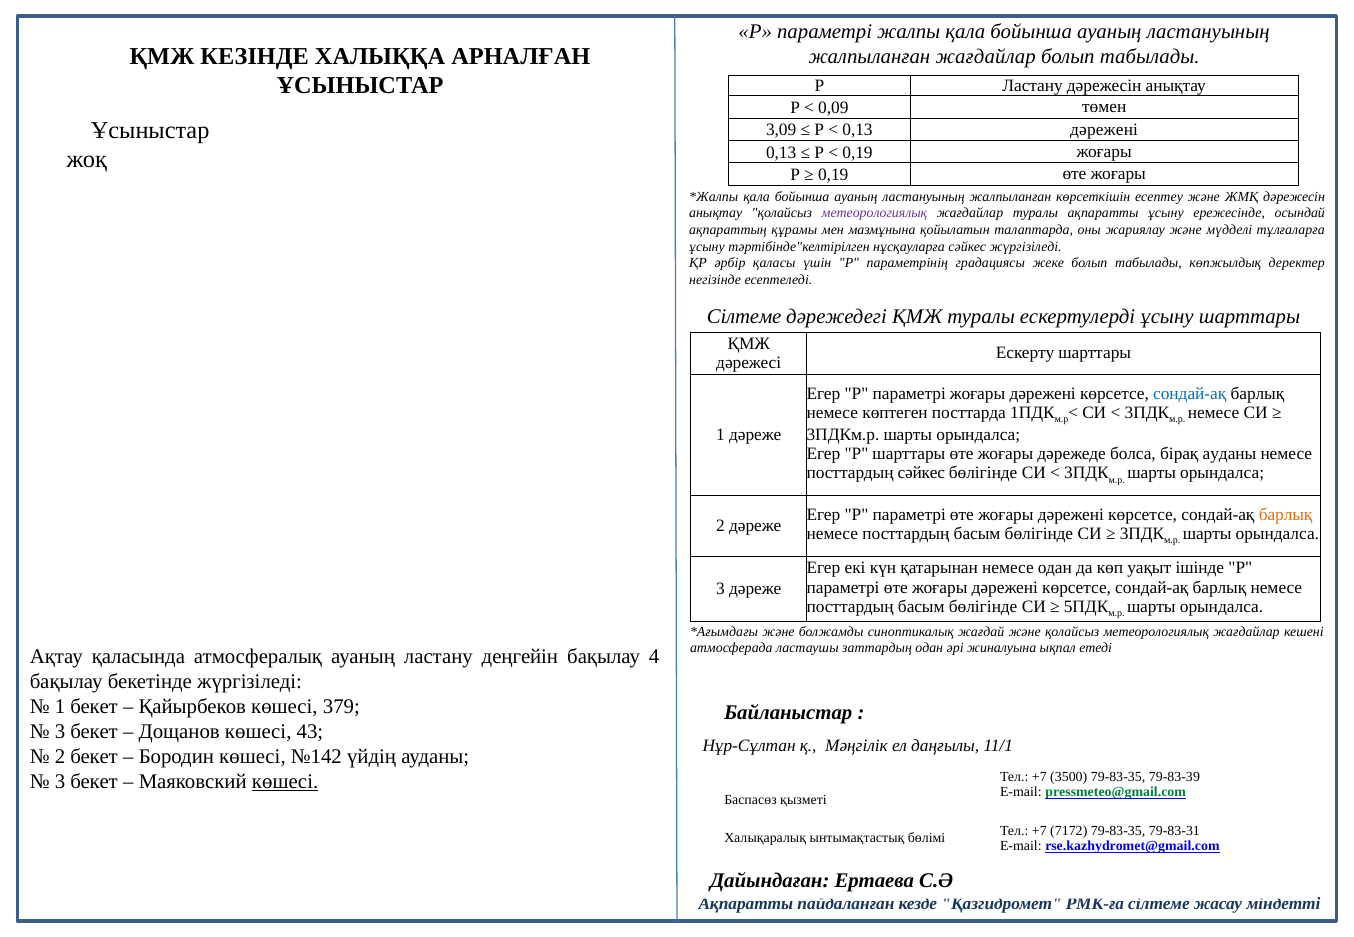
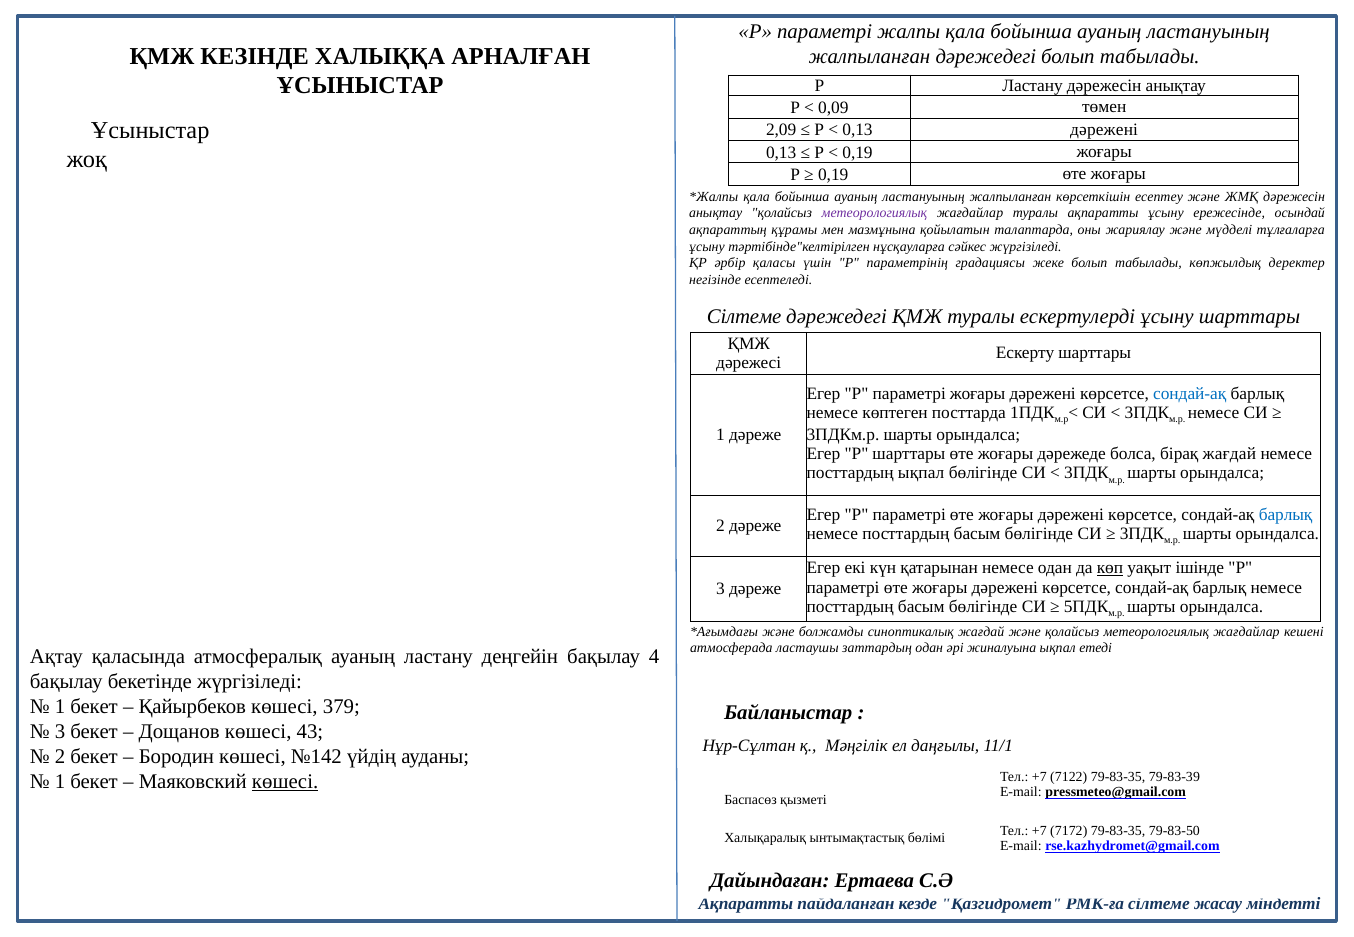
жалпыланған жағдайлар: жағдайлар -> дәрежедегі (986, 57)
3,09: 3,09 -> 2,09 (781, 130)
бірақ ауданы: ауданы -> жағдай (1229, 454)
посттардың сәйкес: сәйкес -> ықпал (921, 473)
барлық colour: orange -> blue (1286, 515)
көп underline: none -> present (1110, 568)
3500: 3500 -> 7122 (1069, 777)
3: 3 -> 1 (60, 782)
pressmeteo@gmail.com colour: green -> black (1116, 792)
79-83-31: 79-83-31 -> 79-83-50 (1174, 831)
